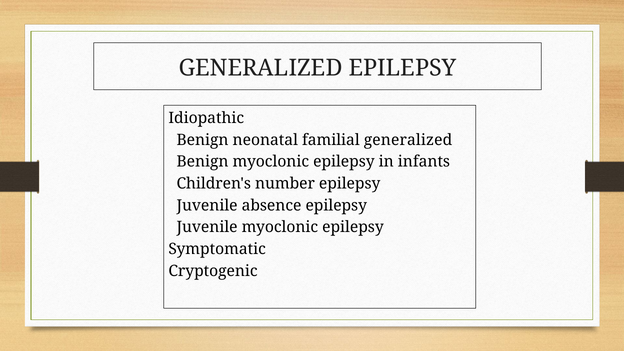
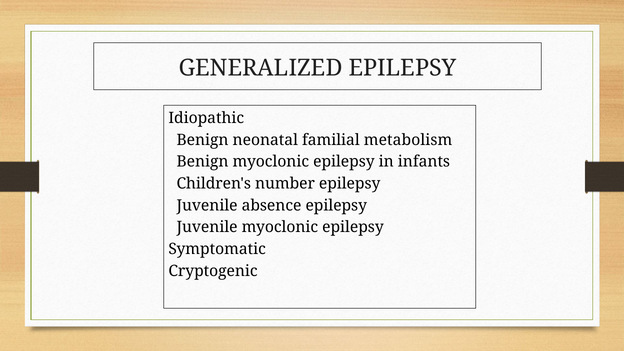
familial generalized: generalized -> metabolism (408, 140)
